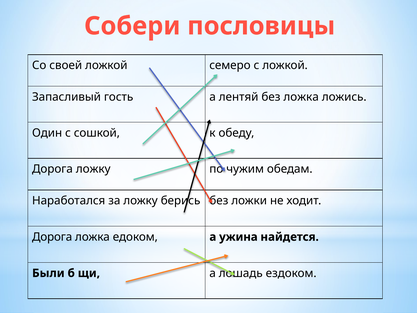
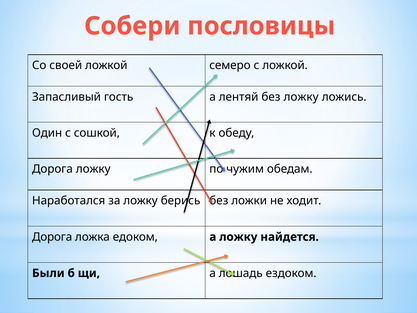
без ложка: ложка -> ложку (301, 97)
а ужина: ужина -> ложку (238, 237)
